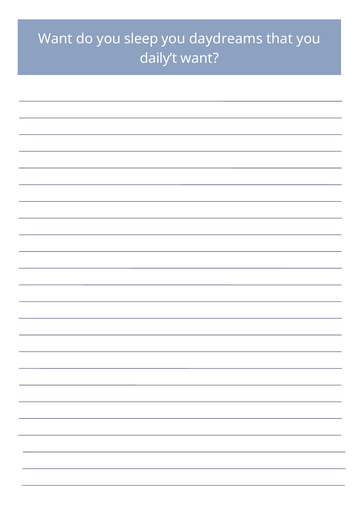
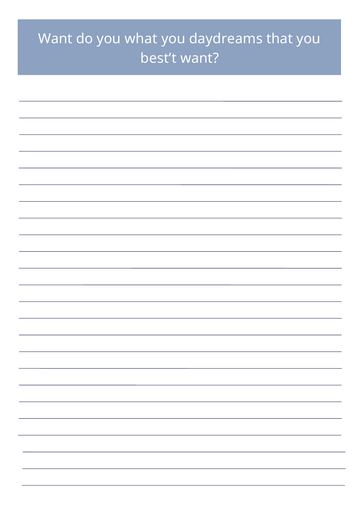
sleep: sleep -> what (141, 39)
daily’t: daily’t -> best’t (158, 58)
